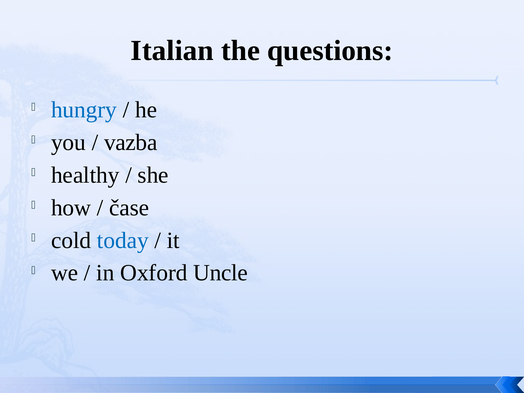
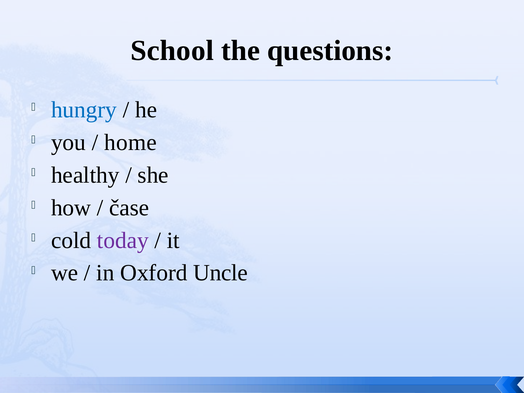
Italian: Italian -> School (172, 51)
vazba: vazba -> home (130, 142)
today colour: blue -> purple (123, 240)
